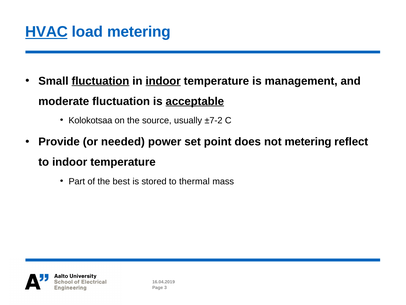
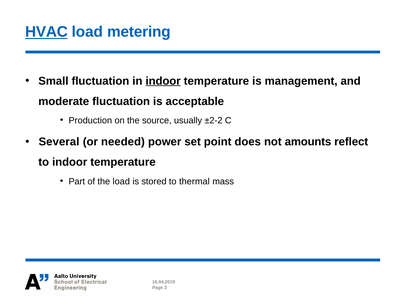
fluctuation underline: present -> none (100, 81)
acceptable underline: present -> none (195, 101)
Kolokotsaa: Kolokotsaa -> Production (90, 120)
±7-2: ±7-2 -> ±2-2 (213, 120)
Provide: Provide -> Several (59, 142)
not metering: metering -> amounts (308, 142)
the best: best -> load (121, 181)
